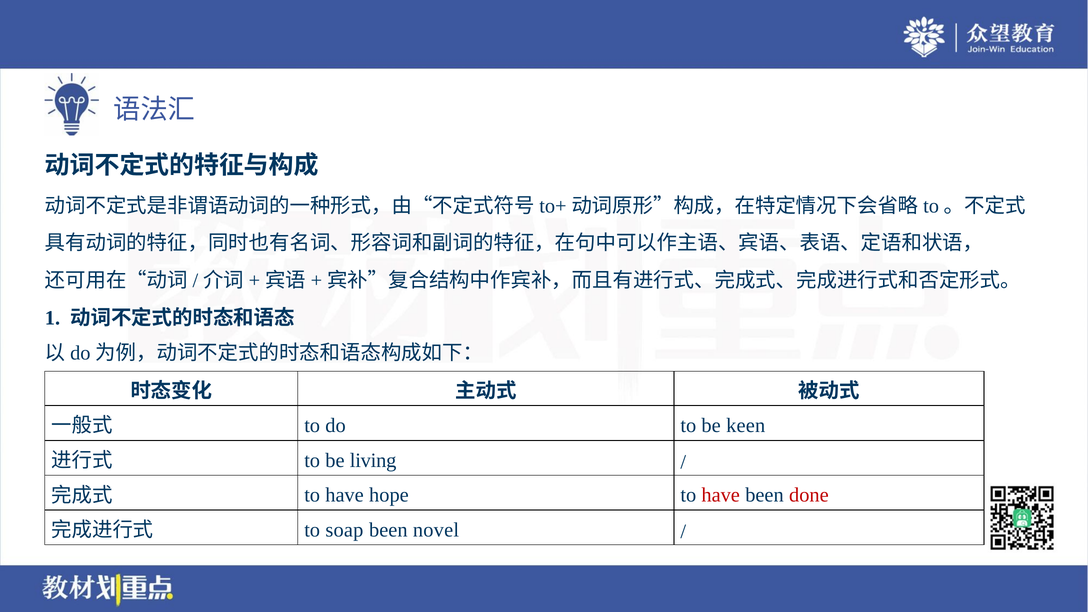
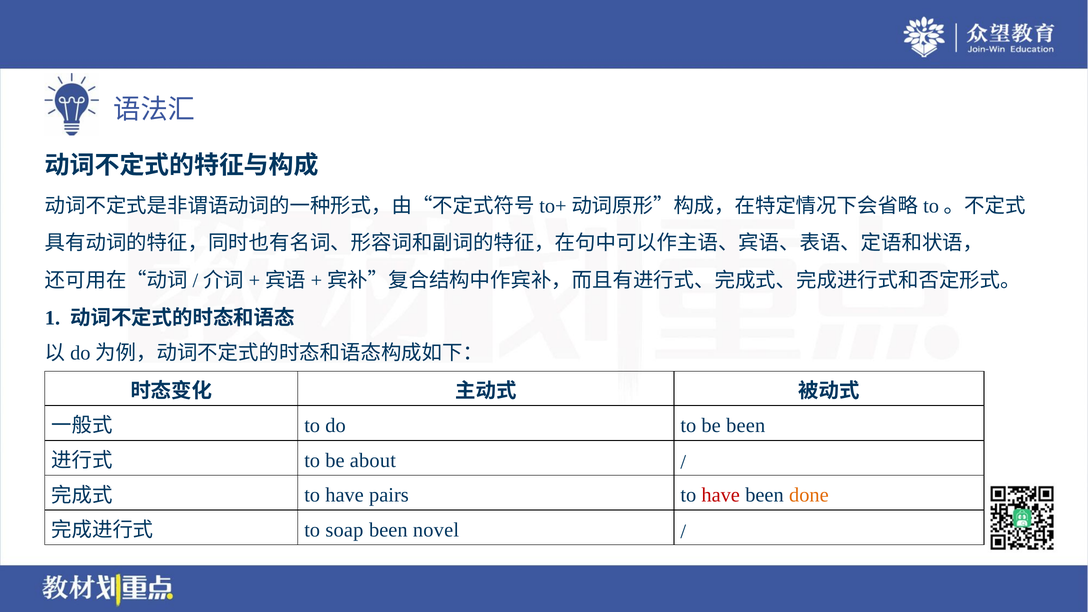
be keen: keen -> been (746, 426)
living: living -> about (373, 460)
hope: hope -> pairs (389, 495)
done colour: red -> orange (809, 495)
